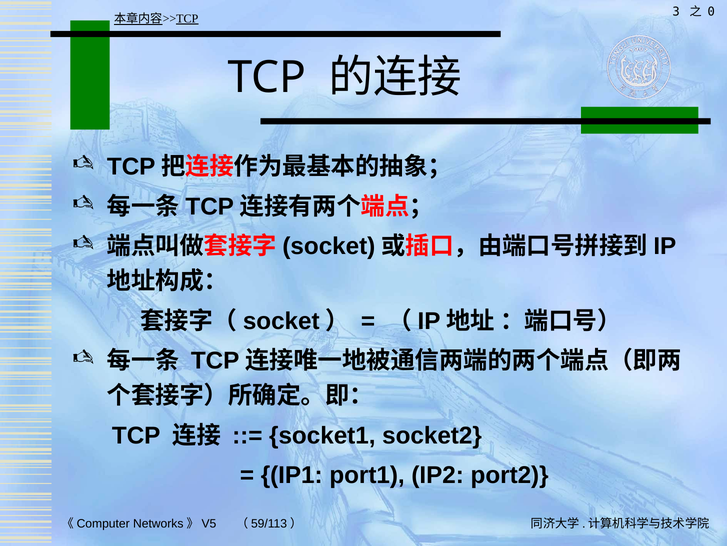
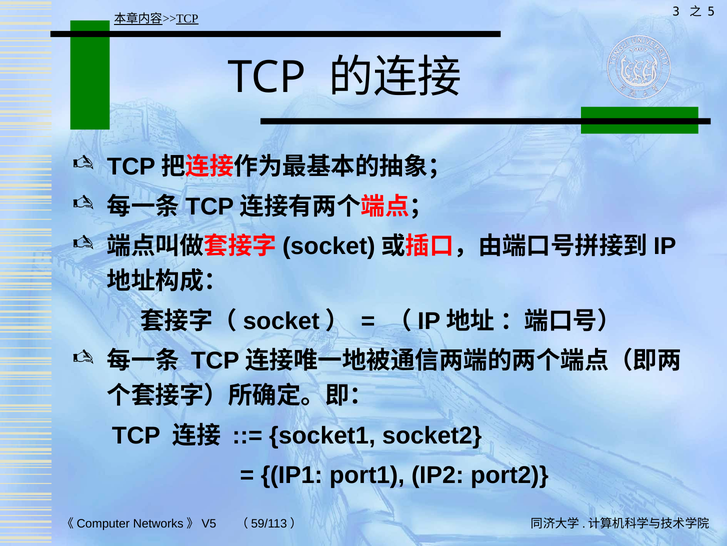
0: 0 -> 5 (711, 12)
